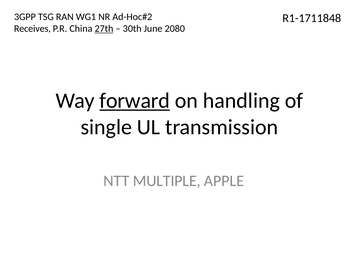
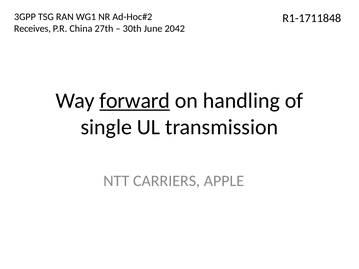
27th underline: present -> none (104, 29)
2080: 2080 -> 2042 (175, 29)
MULTIPLE: MULTIPLE -> CARRIERS (167, 181)
